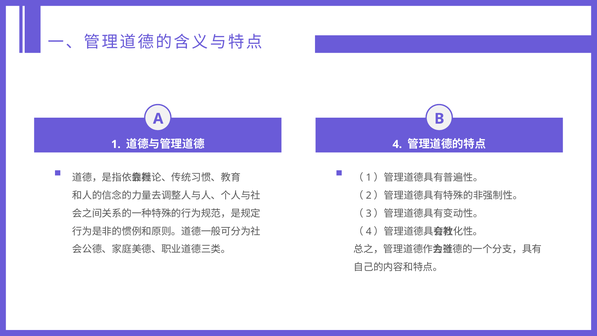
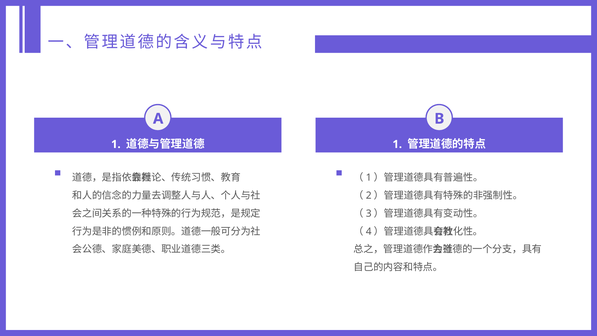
4: 4 -> 1 (397, 144)
